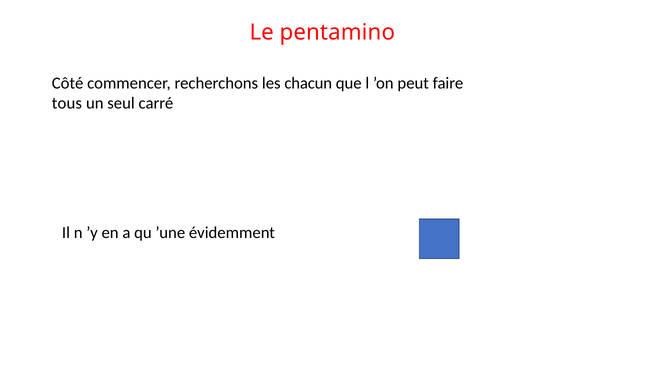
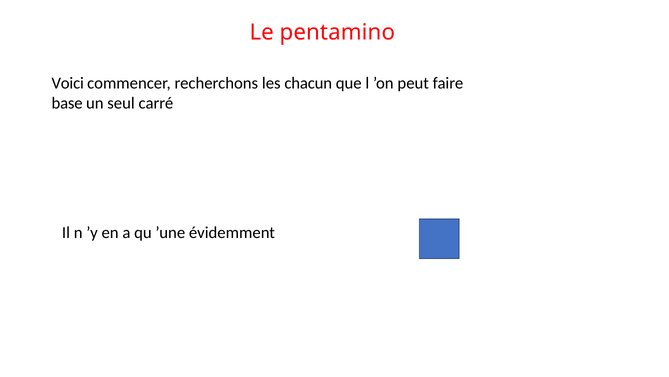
Côté: Côté -> Voici (68, 83)
tous: tous -> base (67, 103)
